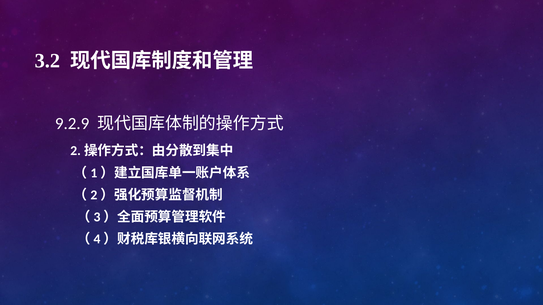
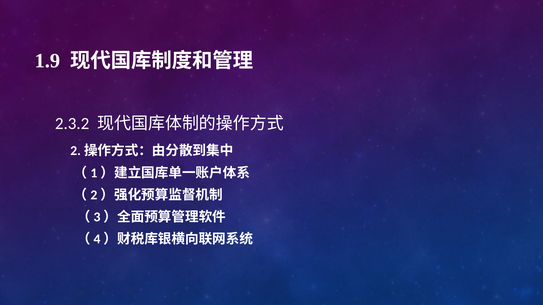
3.2: 3.2 -> 1.9 (47, 61)
9.2.9: 9.2.9 -> 2.3.2 (72, 124)
